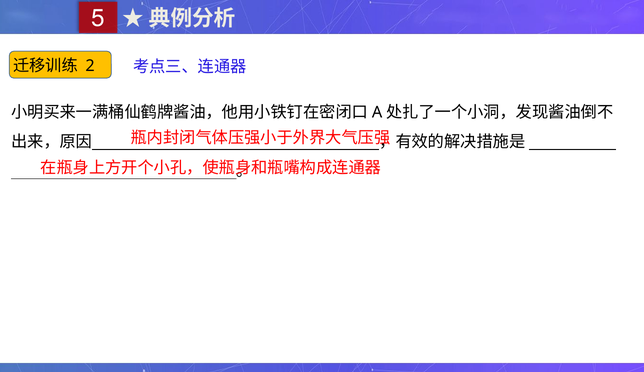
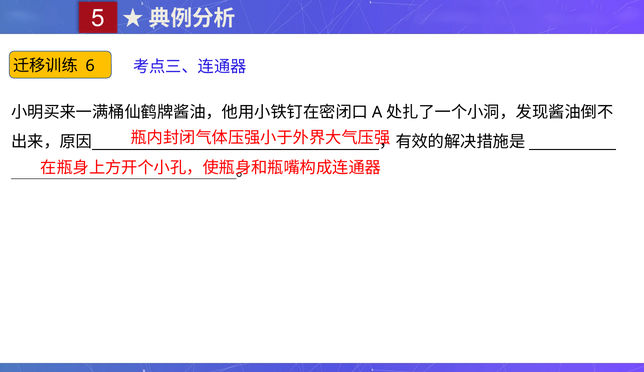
2: 2 -> 6 (90, 66)
